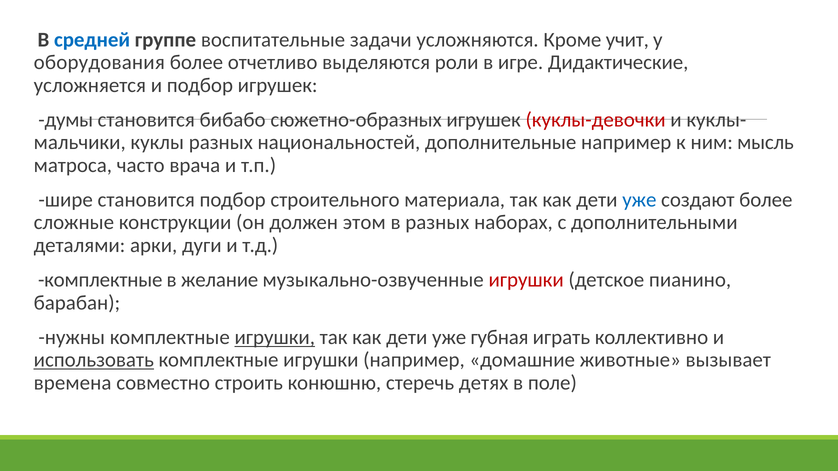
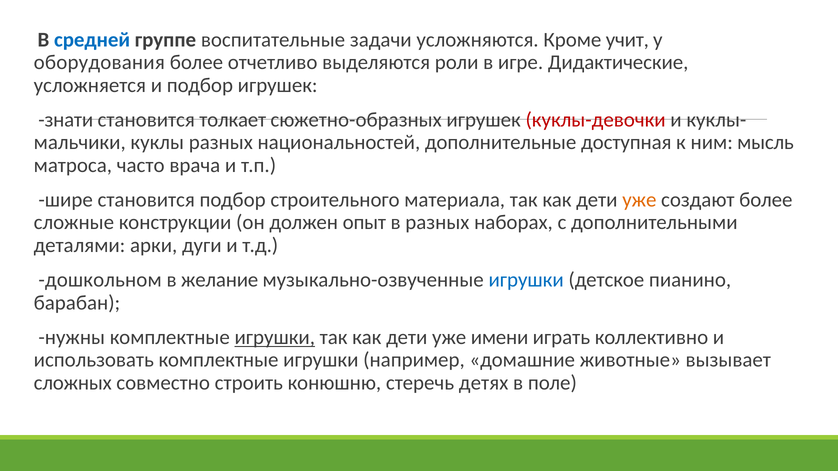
думы: думы -> знати (66, 120)
бибабо: бибабо -> толкает (233, 120)
дополнительные например: например -> доступная (626, 143)
уже colour: blue -> orange (639, 200)
этом: этом -> опыт (364, 223)
комплектные: комплектные -> дошкольном (100, 280)
игрушки colour: red -> blue (526, 280)
губная: губная -> имени (500, 338)
использовать underline: present -> none (94, 360)
времена: времена -> сложных (73, 383)
